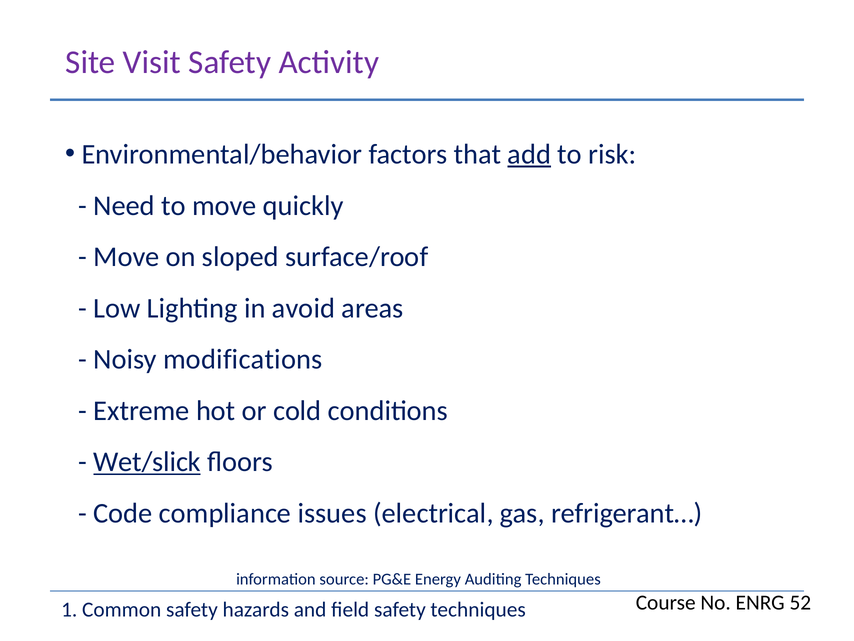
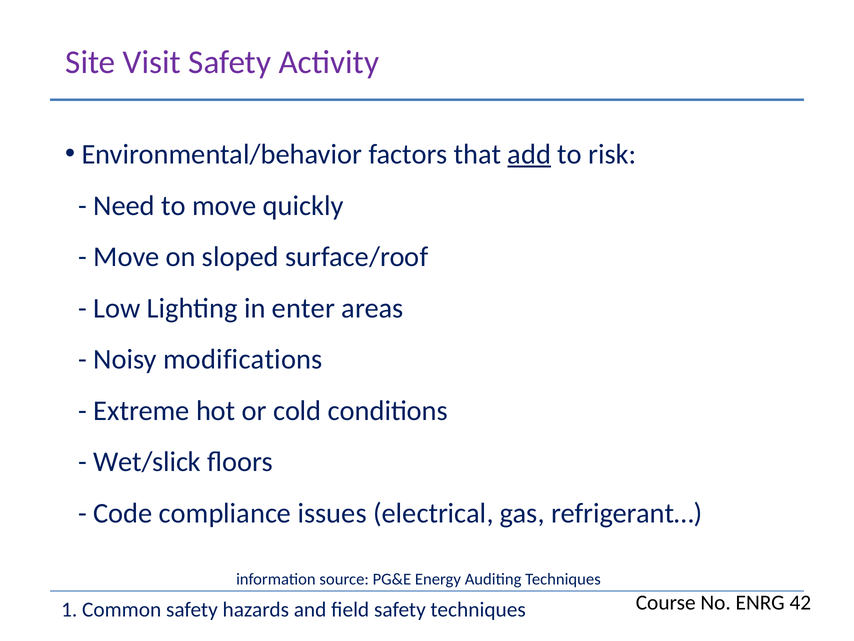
avoid: avoid -> enter (303, 308)
Wet/slick underline: present -> none (147, 462)
52: 52 -> 42 (800, 602)
